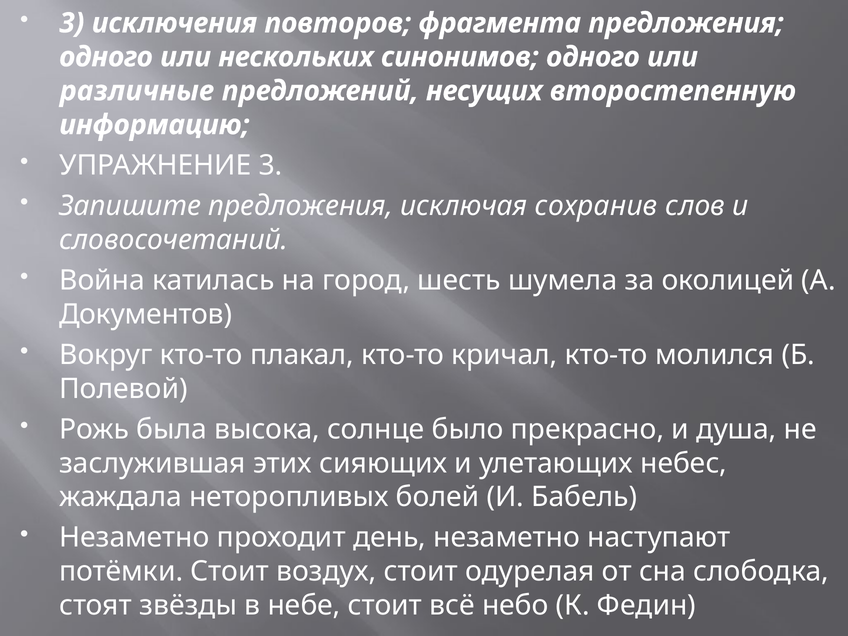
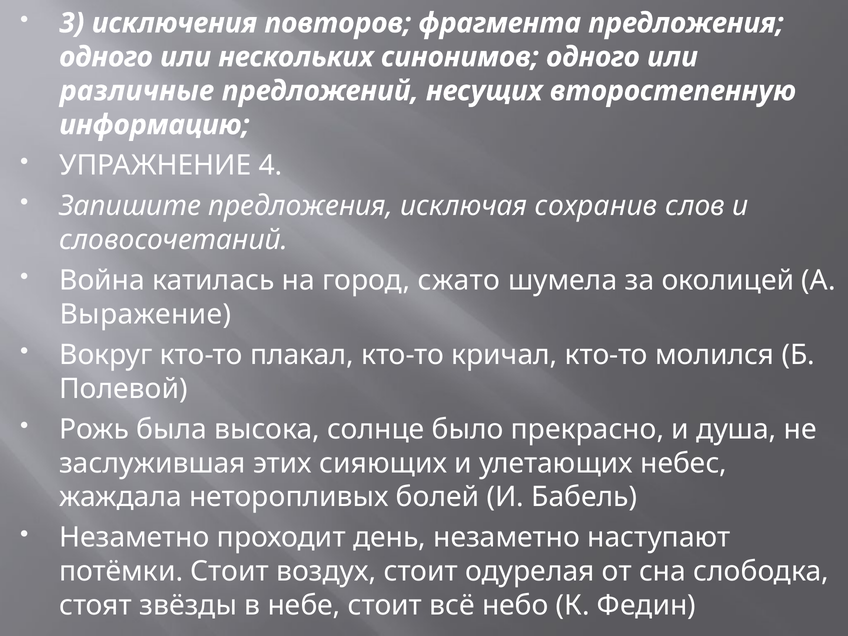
УПРАЖНЕНИЕ 3: 3 -> 4 (271, 165)
шесть: шесть -> сжато (459, 280)
Документов: Документов -> Выражение (145, 314)
